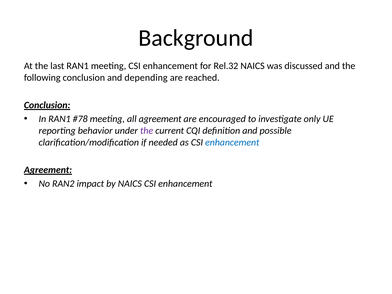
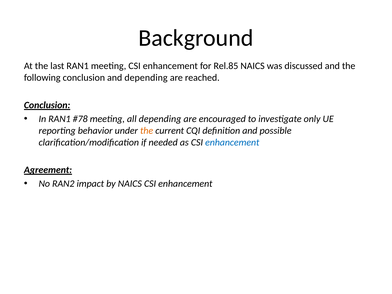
Rel.32: Rel.32 -> Rel.85 (226, 66)
all agreement: agreement -> depending (160, 119)
the colour: purple -> orange (147, 131)
